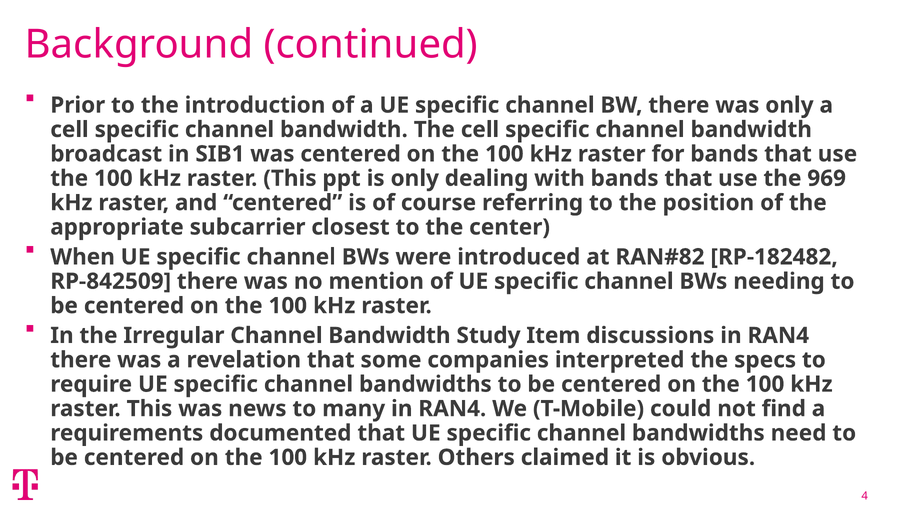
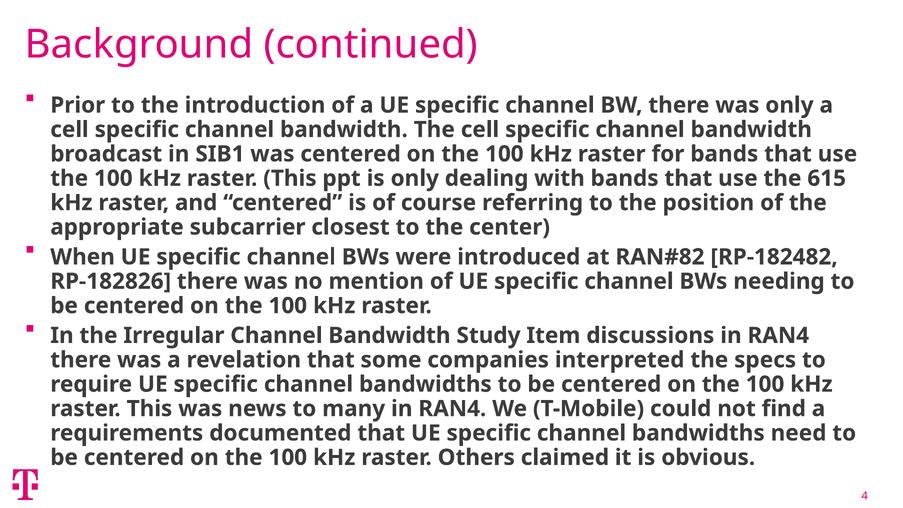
969: 969 -> 615 (827, 178)
RP-842509: RP-842509 -> RP-182826 (111, 281)
